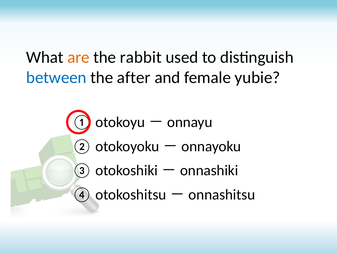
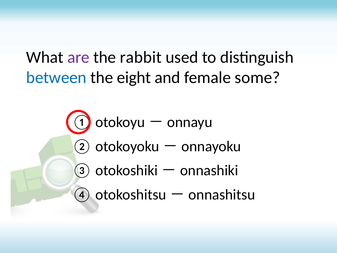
are colour: orange -> purple (78, 57)
after: after -> eight (134, 78)
yubie: yubie -> some (257, 78)
